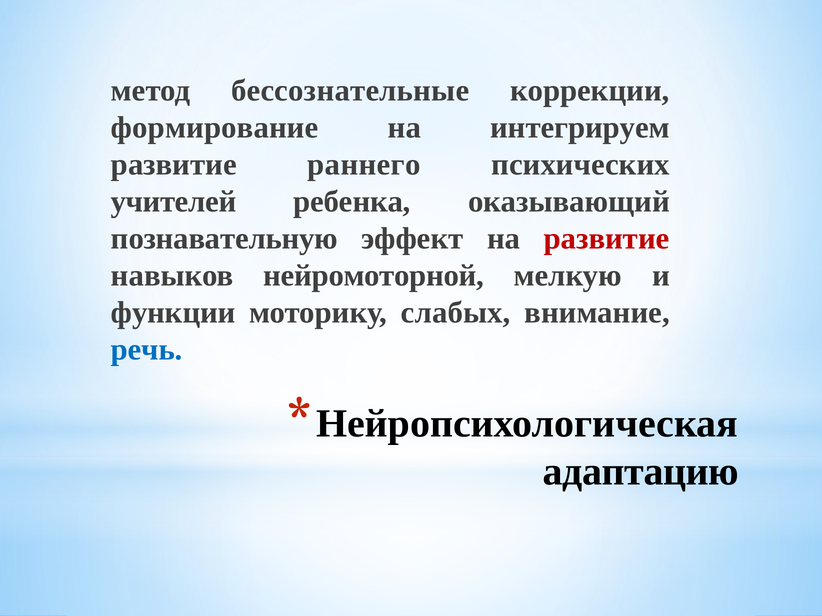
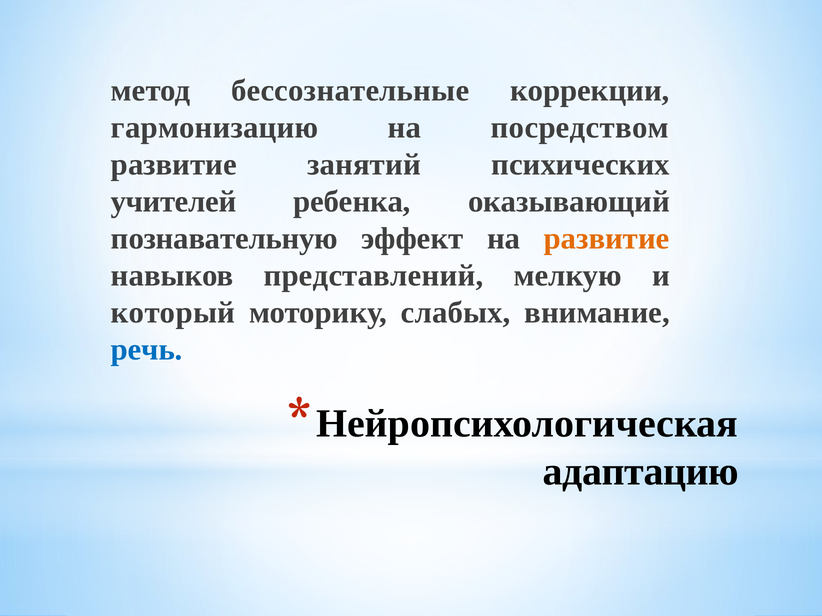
формирование: формирование -> гармонизацию (215, 128)
интегрируем: интегрируем -> посредством (580, 128)
раннего: раннего -> занятий (364, 165)
развитие colour: red -> orange (607, 239)
нейромоторной: нейромоторной -> представлений (373, 276)
функции: функции -> который (173, 313)
